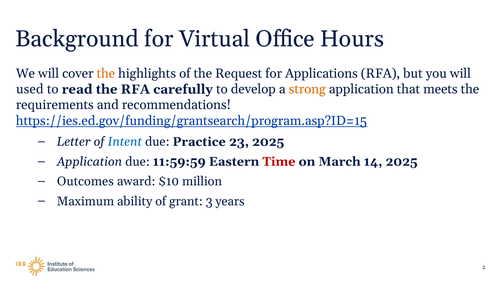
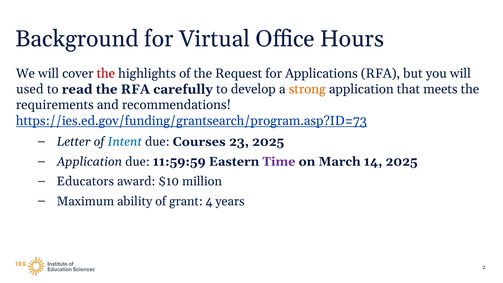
the colour: orange -> red (106, 74)
https://ies.ed.gov/funding/grantsearch/program.asp?ID=15: https://ies.ed.gov/funding/grantsearch/program.asp?ID=15 -> https://ies.ed.gov/funding/grantsearch/program.asp?ID=73 (191, 121)
Practice: Practice -> Courses (199, 142)
Time colour: red -> purple (279, 162)
Outcomes: Outcomes -> Educators (85, 181)
3: 3 -> 4 (209, 201)
